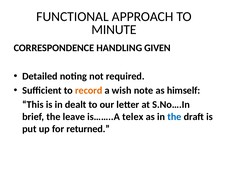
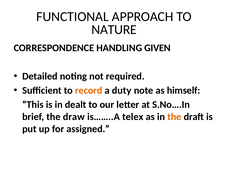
MINUTE: MINUTE -> NATURE (114, 30)
wish: wish -> duty (122, 90)
leave: leave -> draw (74, 117)
the colour: blue -> orange (174, 117)
returned: returned -> assigned (88, 129)
